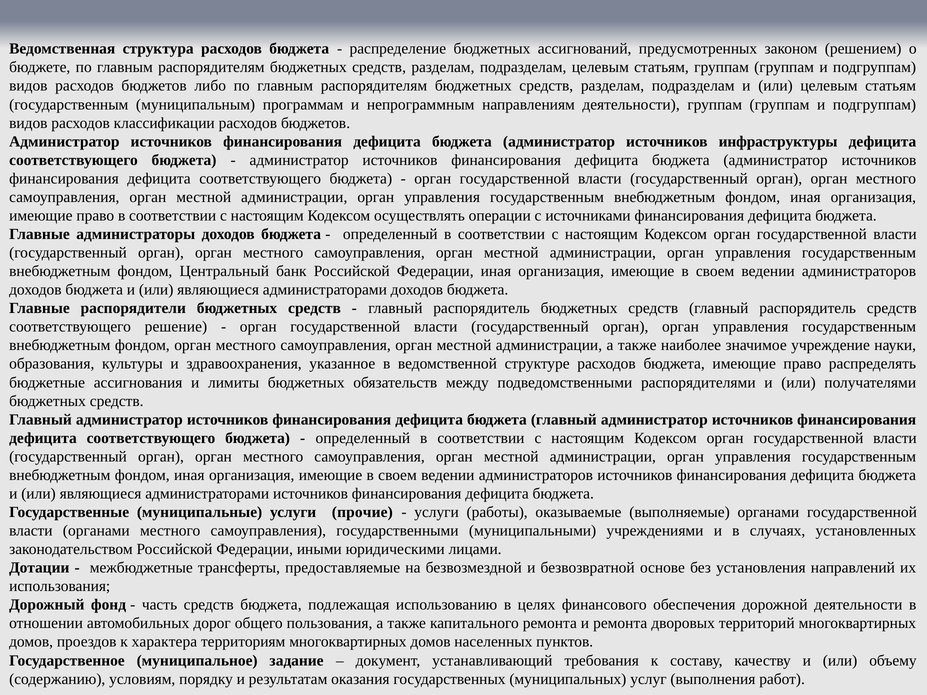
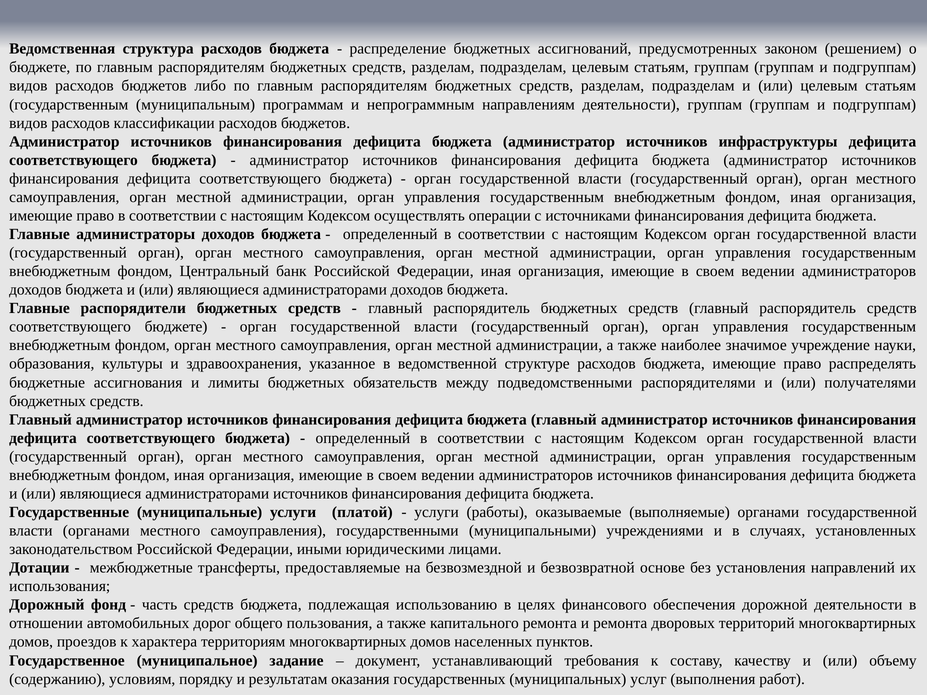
соответствующего решение: решение -> бюджете (176, 327)
прочие: прочие -> платой (362, 512)
